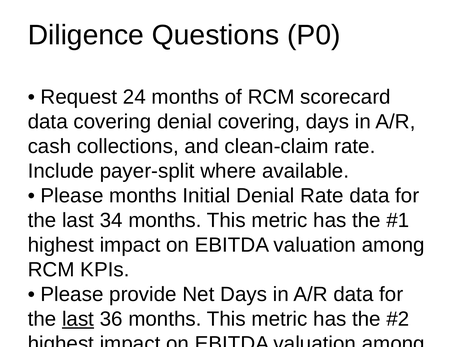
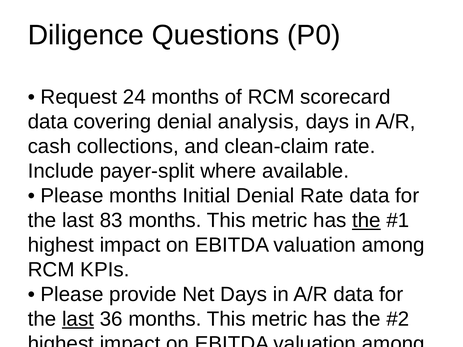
denial covering: covering -> analysis (259, 122)
34: 34 -> 83 (111, 221)
the underline: none -> present (366, 221)
